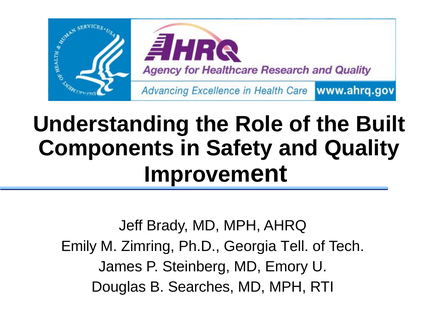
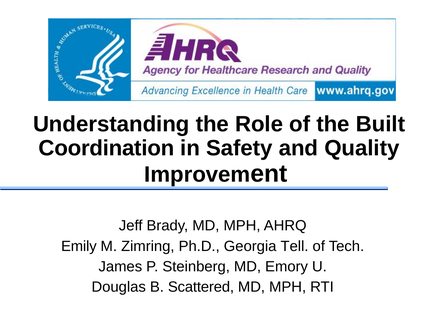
Components: Components -> Coordination (106, 148)
Searches: Searches -> Scattered (201, 287)
